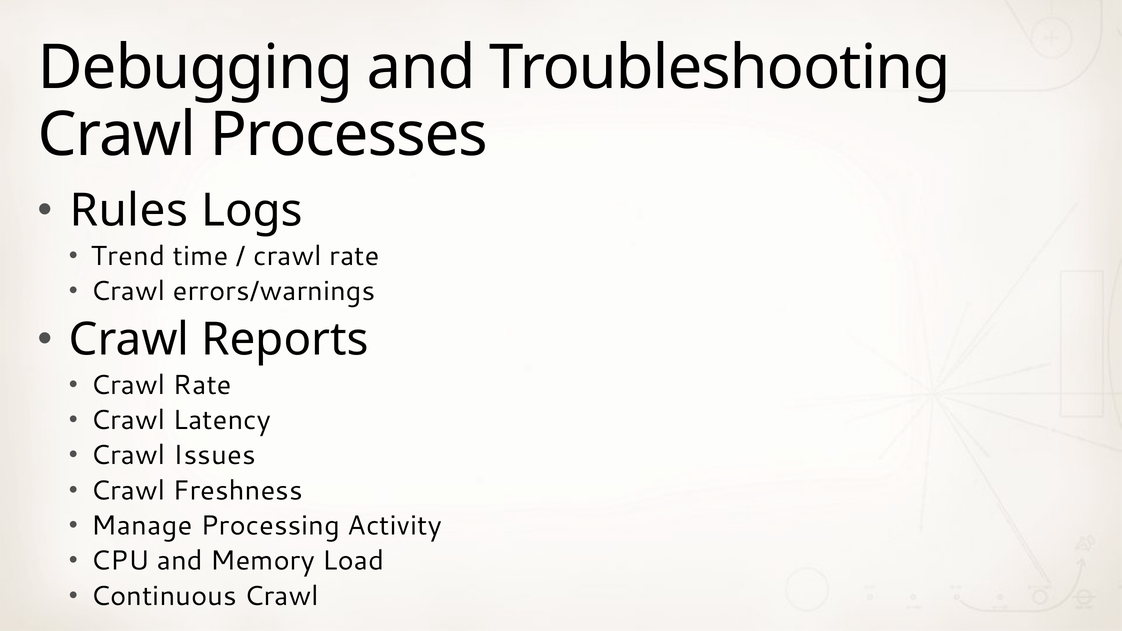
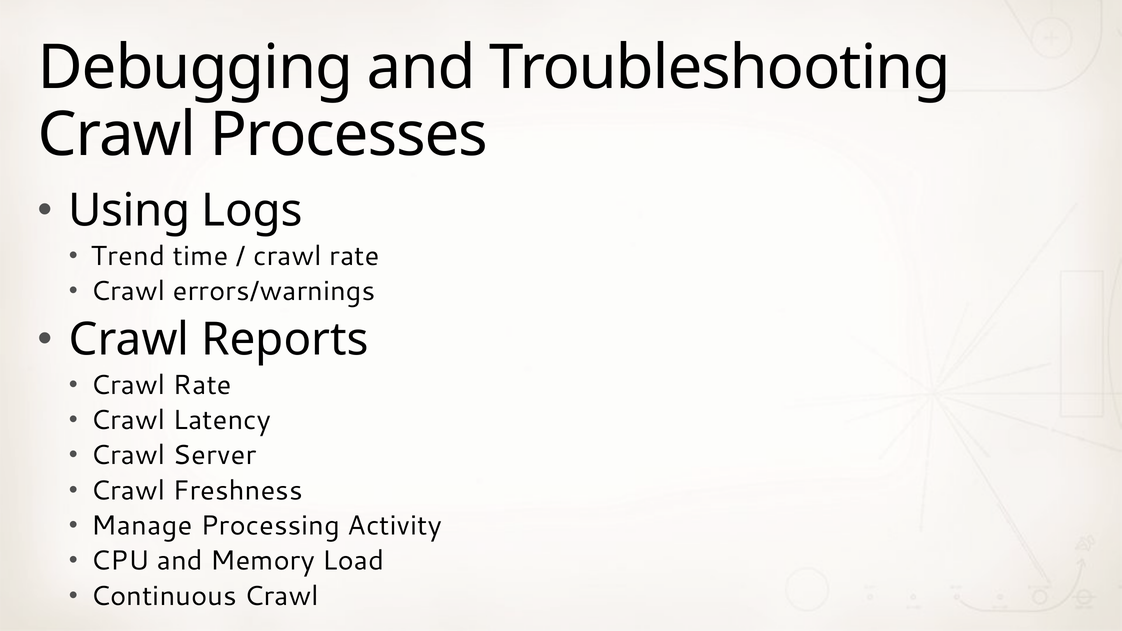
Rules: Rules -> Using (129, 211)
Issues: Issues -> Server (215, 455)
